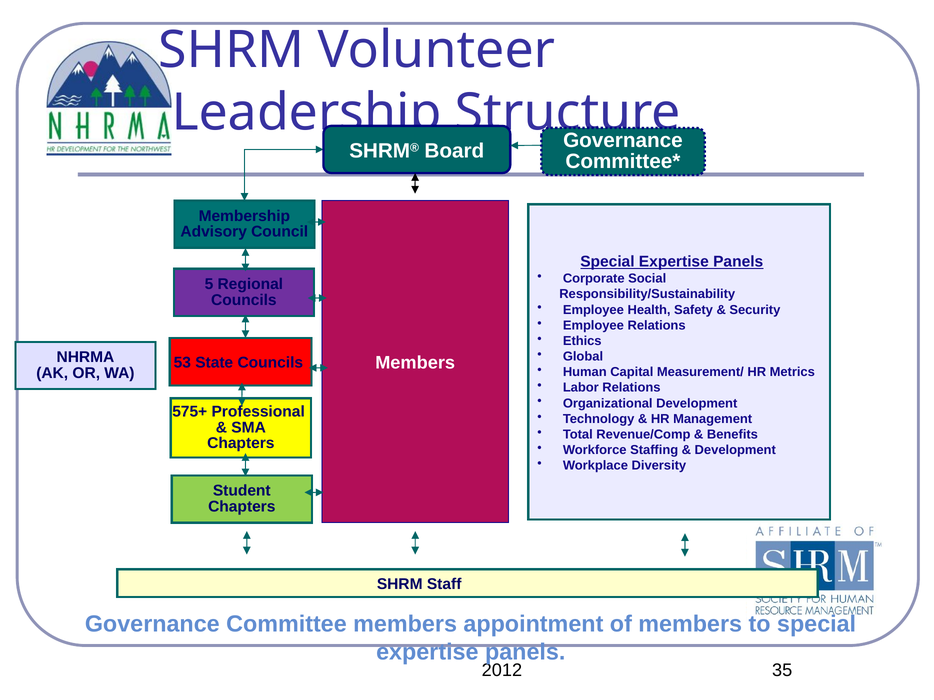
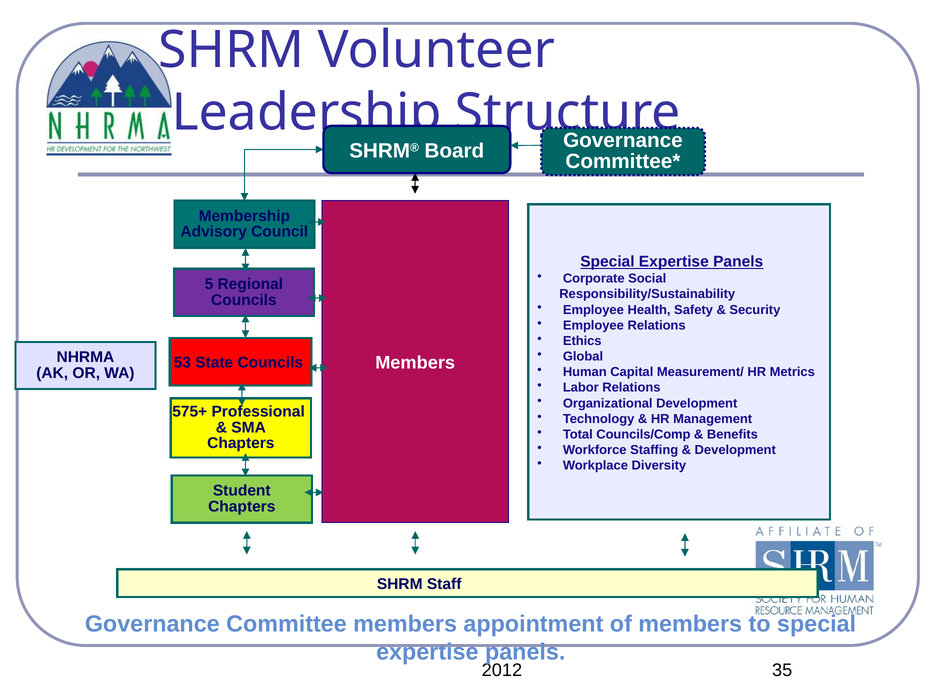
Revenue/Comp: Revenue/Comp -> Councils/Comp (643, 435)
